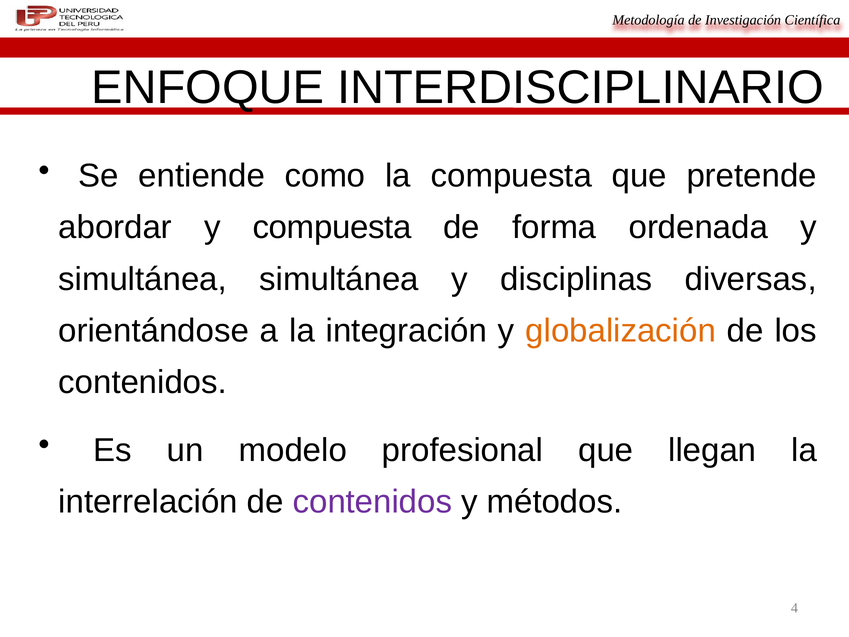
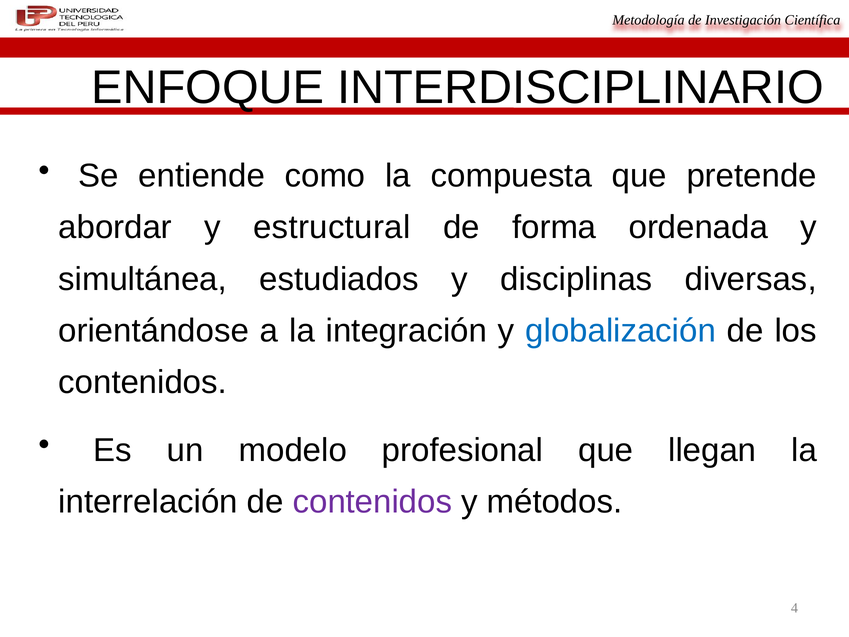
y compuesta: compuesta -> estructural (332, 227)
simultánea simultánea: simultánea -> estudiados (339, 279)
globalización colour: orange -> blue (621, 331)
